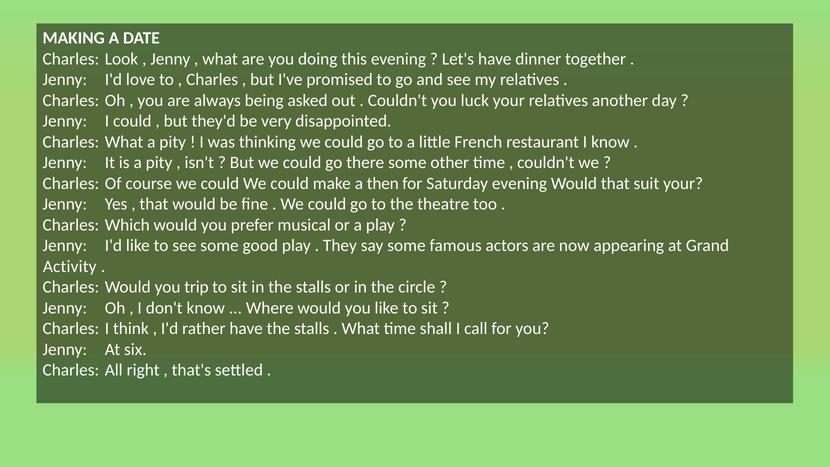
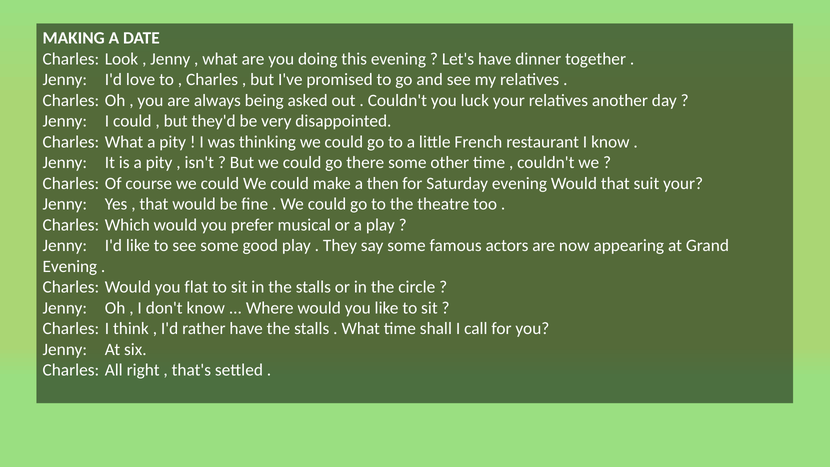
Activity: Activity -> Evening (70, 266)
trip: trip -> flat (196, 287)
